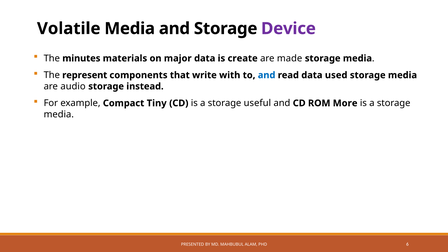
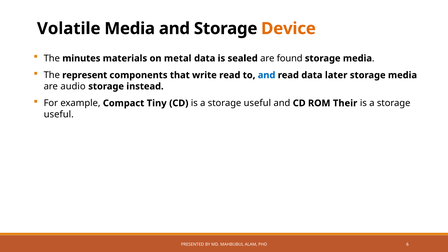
Device colour: purple -> orange (288, 29)
major: major -> metal (178, 58)
create: create -> sealed (243, 58)
made: made -> found (290, 58)
write with: with -> read (230, 75)
used: used -> later (336, 75)
More: More -> Their (345, 103)
media: media -> useful (59, 114)
